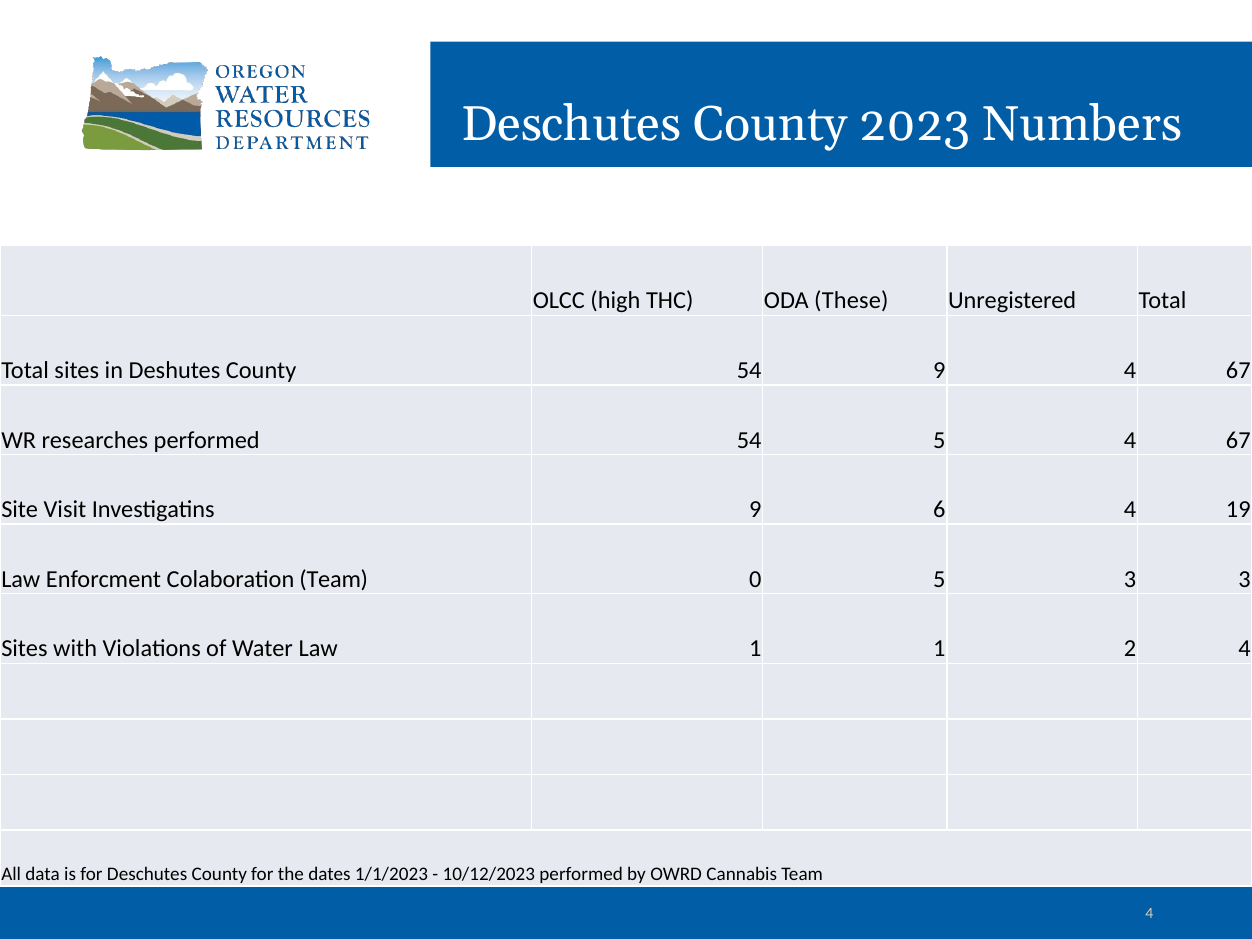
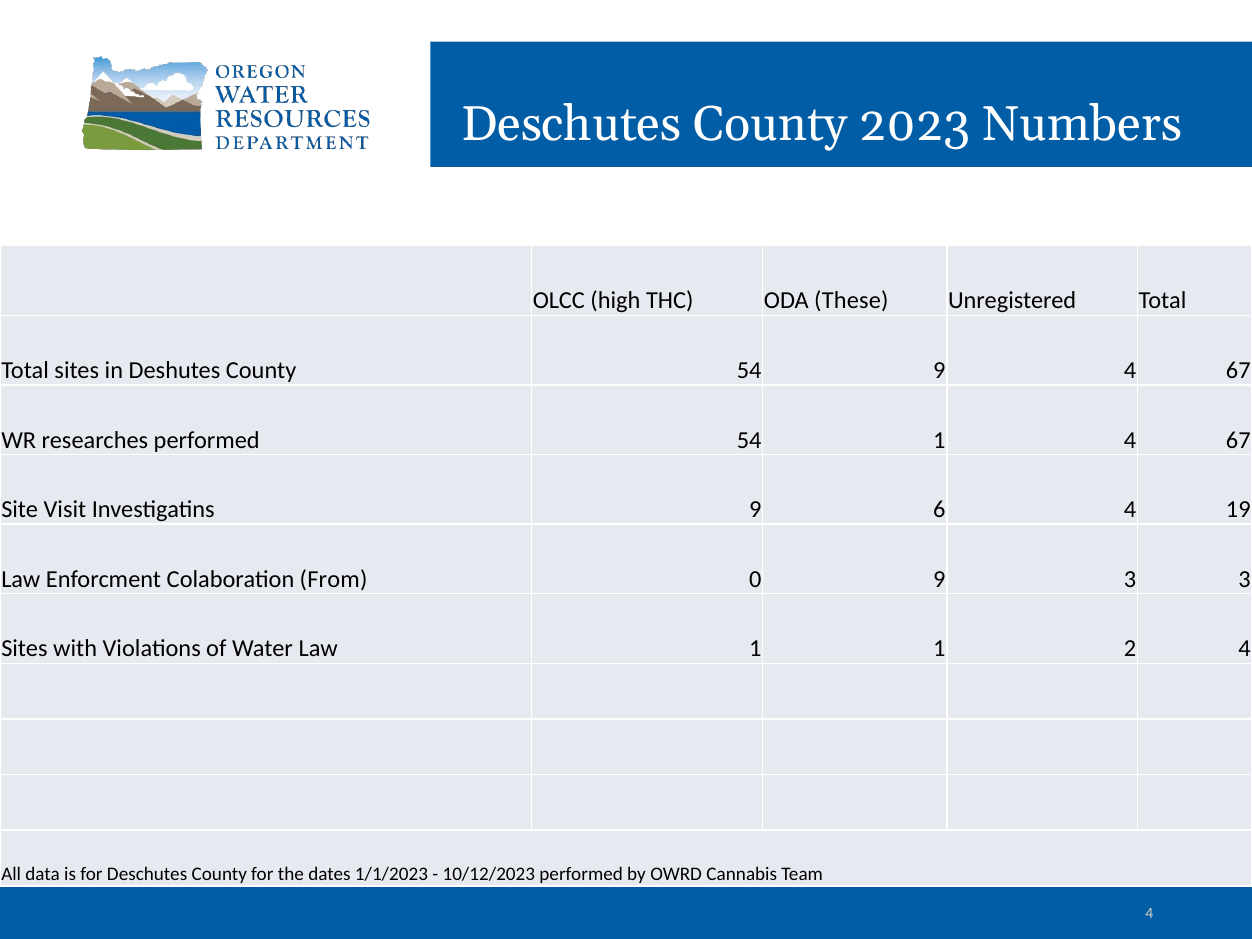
54 5: 5 -> 1 (939, 440)
Colaboration Team: Team -> From (334, 579)
0 5: 5 -> 9 (939, 579)
